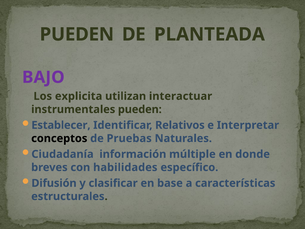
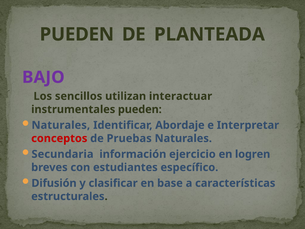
explicita: explicita -> sencillos (79, 96)
Establecer: Establecer -> Naturales (61, 125)
Relativos: Relativos -> Abordaje (180, 125)
conceptos colour: black -> red (59, 138)
Ciudadanía: Ciudadanía -> Secundaria (62, 154)
múltiple: múltiple -> ejercicio (192, 154)
donde: donde -> logren (253, 154)
habilidades: habilidades -> estudiantes (125, 167)
